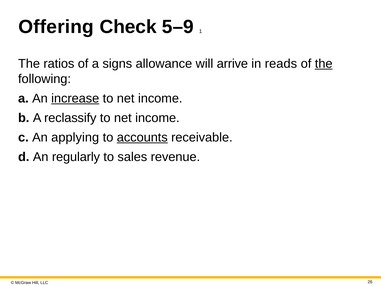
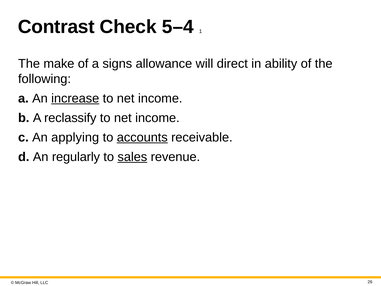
Offering: Offering -> Contrast (56, 27)
5–9: 5–9 -> 5–4 (178, 27)
ratios: ratios -> make (59, 64)
arrive: arrive -> direct (232, 64)
reads: reads -> ability (281, 64)
the underline: present -> none (324, 64)
sales underline: none -> present (132, 157)
